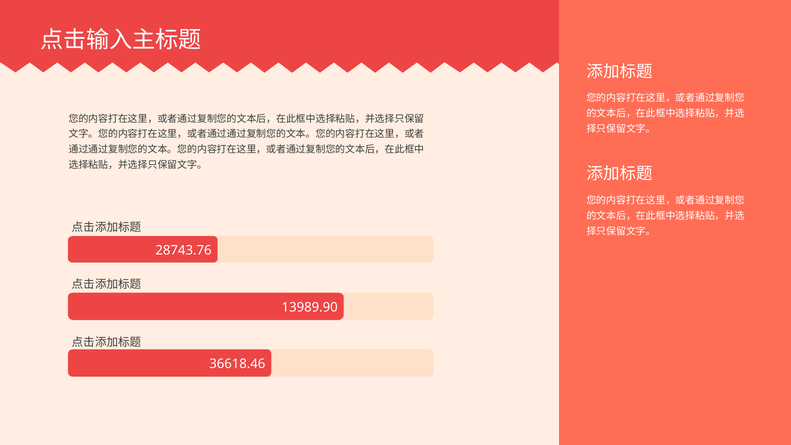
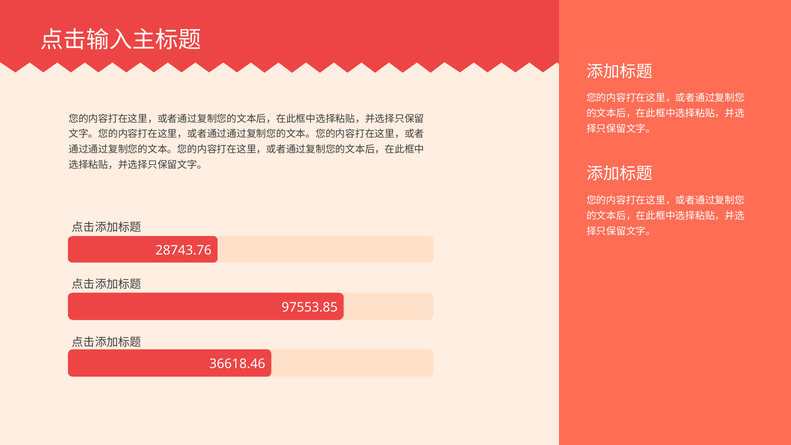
13989.90: 13989.90 -> 97553.85 (310, 307)
